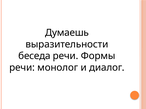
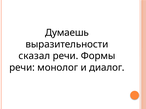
беседа: беседа -> сказал (34, 56)
